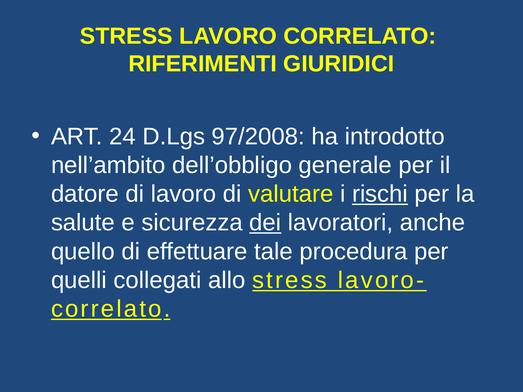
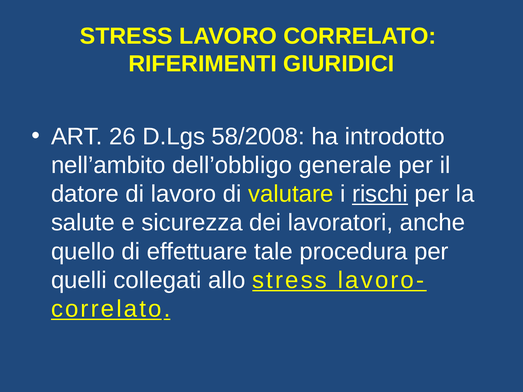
24: 24 -> 26 (122, 137)
97/2008: 97/2008 -> 58/2008 (258, 137)
dei underline: present -> none (265, 223)
